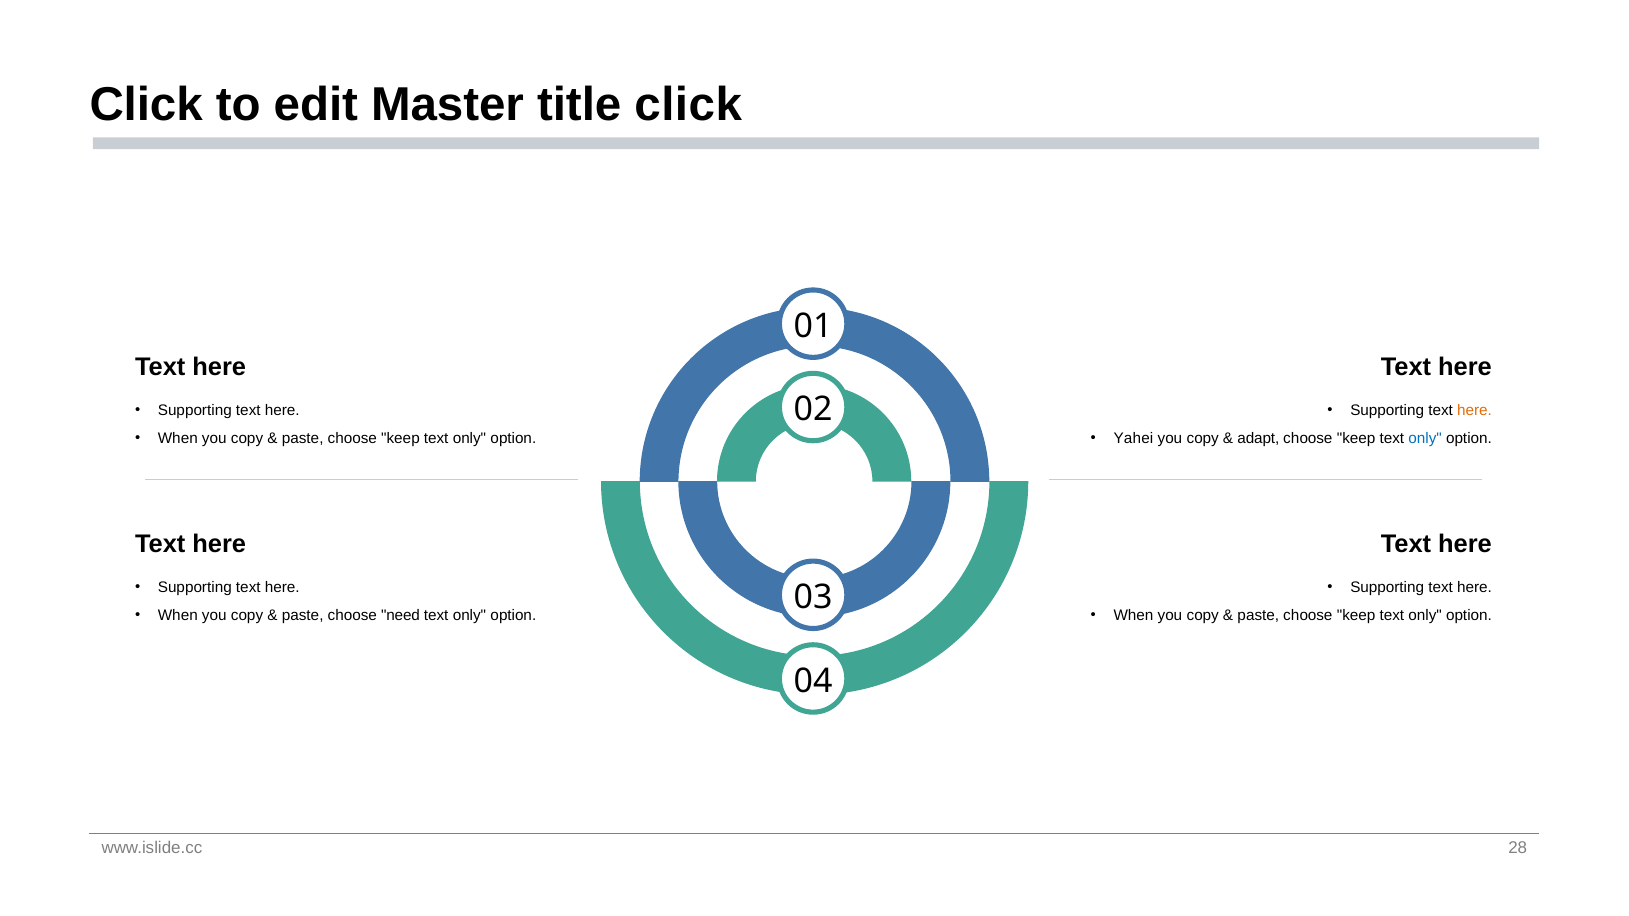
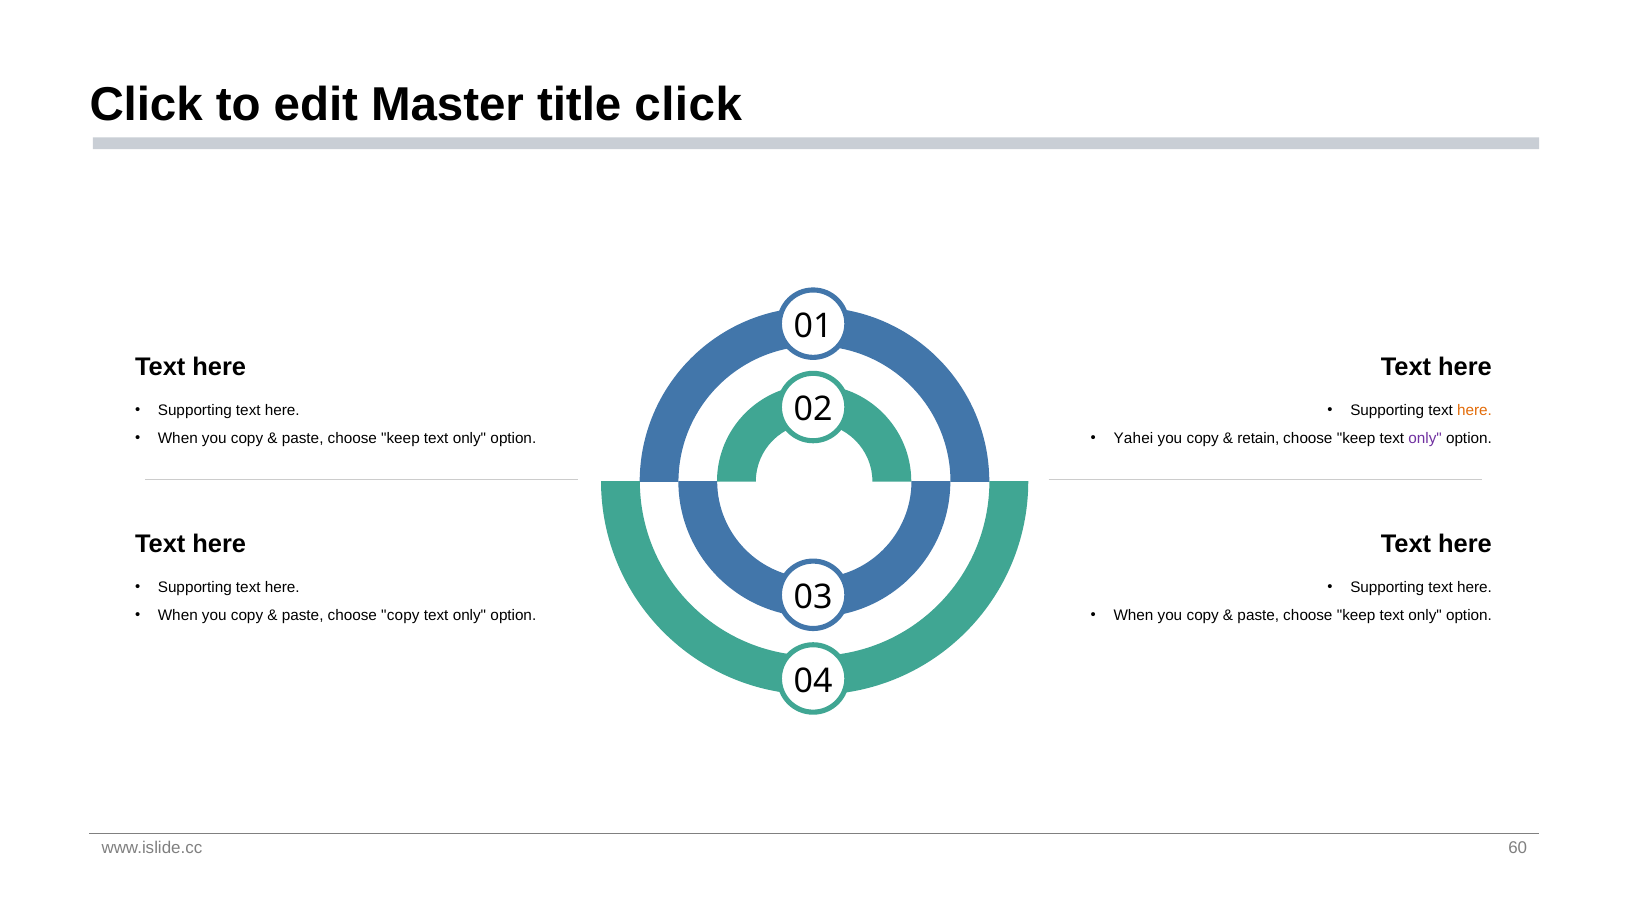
adapt: adapt -> retain (1258, 438)
only colour: blue -> purple (1425, 438)
choose need: need -> copy (400, 615)
28: 28 -> 60 (1518, 849)
